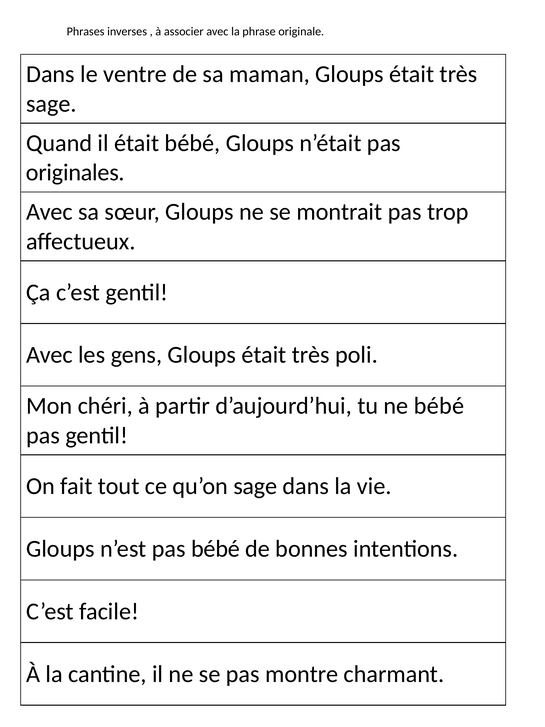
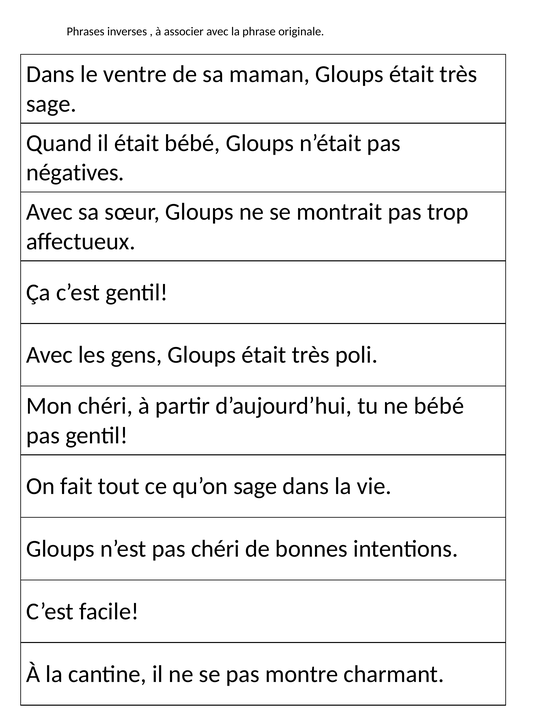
originales: originales -> négatives (75, 173)
pas bébé: bébé -> chéri (215, 549)
